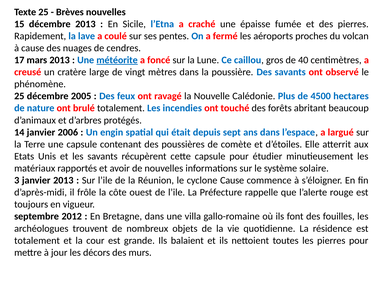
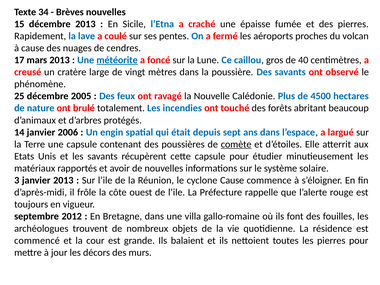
Texte 25: 25 -> 34 (43, 12)
comète underline: none -> present (236, 144)
totalement: totalement -> commencé (37, 240)
